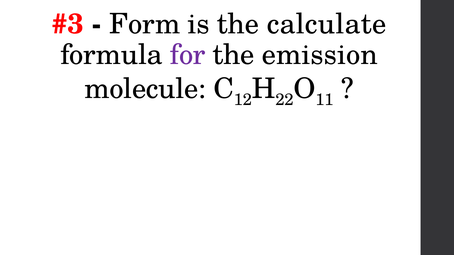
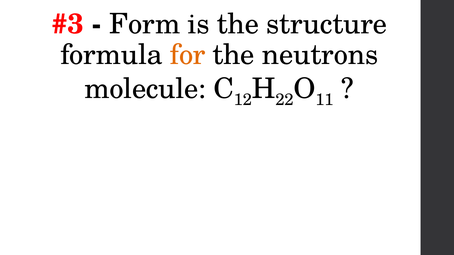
calculate: calculate -> structure (327, 24)
for colour: purple -> orange (188, 55)
emission: emission -> neutrons (320, 55)
